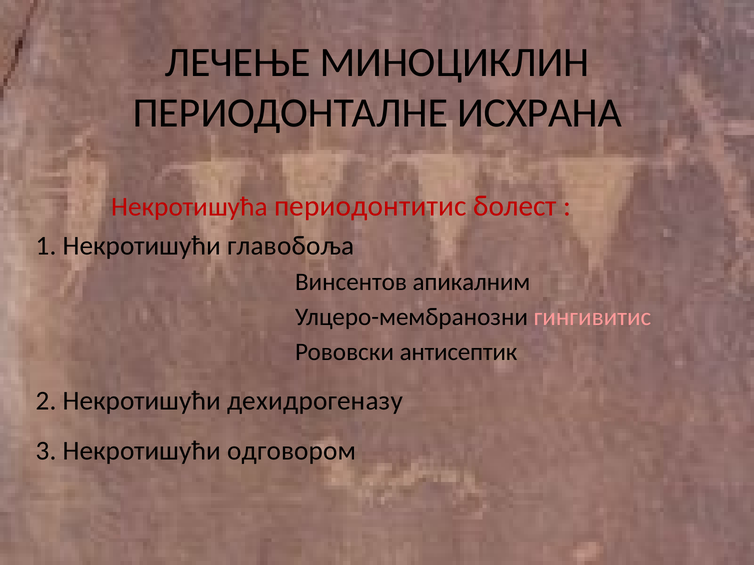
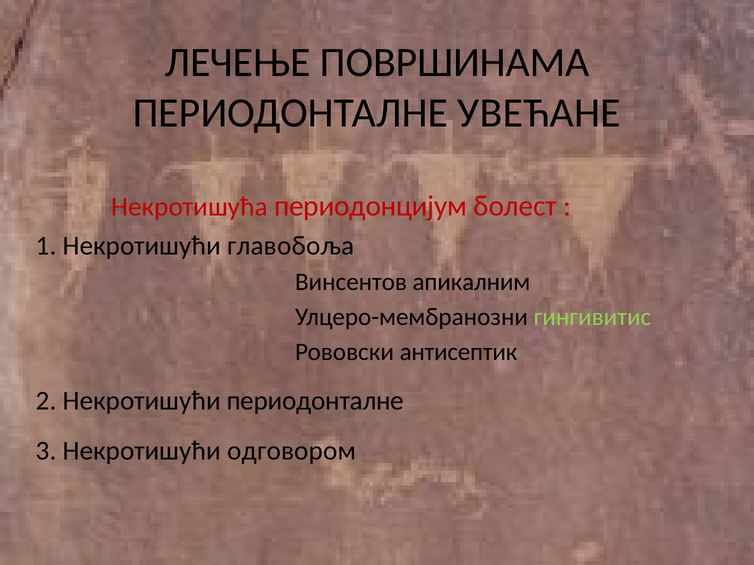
МИНОЦИКЛИН: МИНОЦИКЛИН -> ПОВРШИНАМА (455, 63)
ИСХРАНА: ИСХРАНА -> УВЕЋАНЕ (539, 113)
периодонтитис: периодонтитис -> периодонцијум (371, 206)
гингивитис colour: pink -> light green (592, 317)
Некротишући дехидрогеназу: дехидрогеназу -> периодонталне (315, 401)
